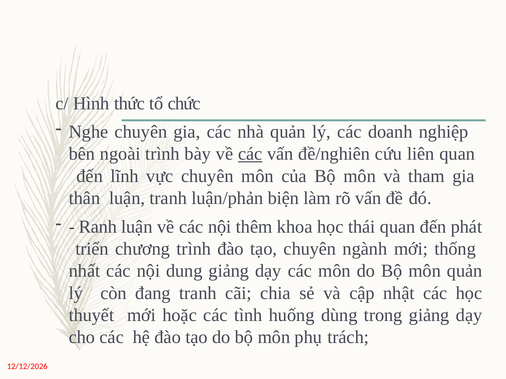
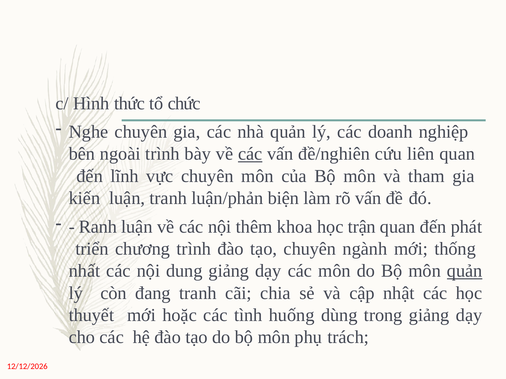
thân: thân -> kiến (85, 198)
thái: thái -> trận (362, 227)
quản underline: none -> present (465, 271)
